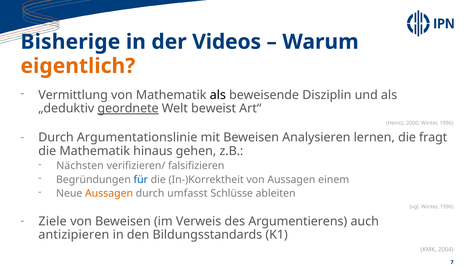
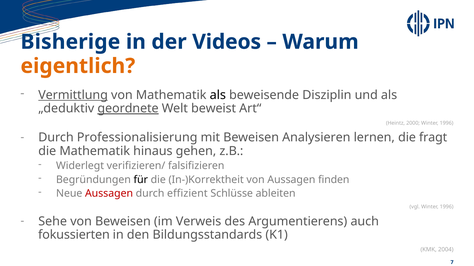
Vermittlung underline: none -> present (73, 95)
Argumentationslinie: Argumentationslinie -> Professionalisierung (137, 138)
Nächsten: Nächsten -> Widerlegt (80, 166)
für colour: blue -> black (141, 180)
einem: einem -> finden (334, 180)
Aussagen colour: orange -> red (109, 194)
umfasst: umfasst -> effizient (187, 194)
Ziele: Ziele -> Sehe (53, 222)
antizipieren: antizipieren -> fokussierten (74, 235)
